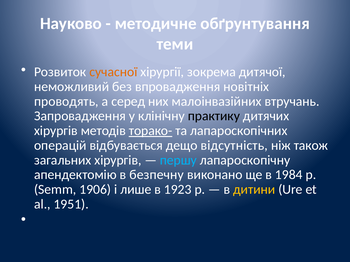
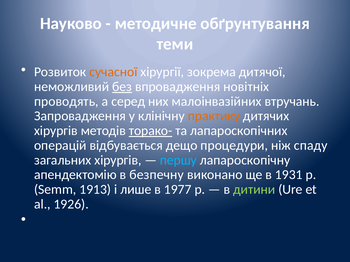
без underline: none -> present (122, 87)
практику colour: black -> orange (214, 116)
відсутність: відсутність -> процедури (234, 146)
також: також -> спаду (311, 146)
1984: 1984 -> 1931 (289, 175)
1906: 1906 -> 1913 (95, 190)
1923: 1923 -> 1977 (178, 190)
дитини colour: yellow -> light green (254, 190)
1951: 1951 -> 1926 (71, 204)
